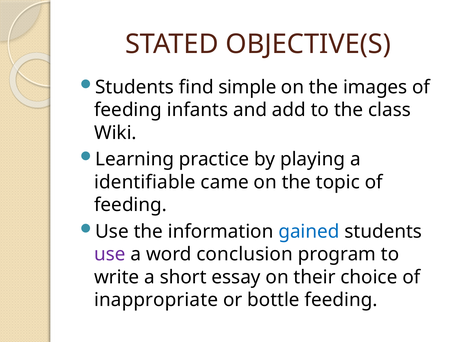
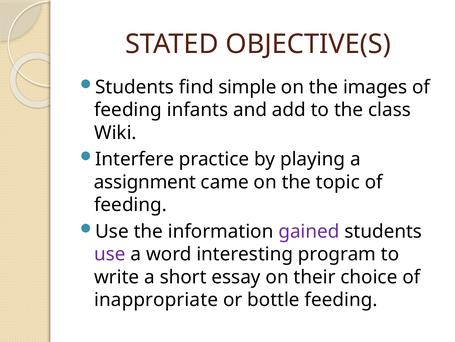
Learning: Learning -> Interfere (135, 159)
identifiable: identifiable -> assignment (145, 182)
gained colour: blue -> purple (309, 231)
conclusion: conclusion -> interesting (245, 254)
